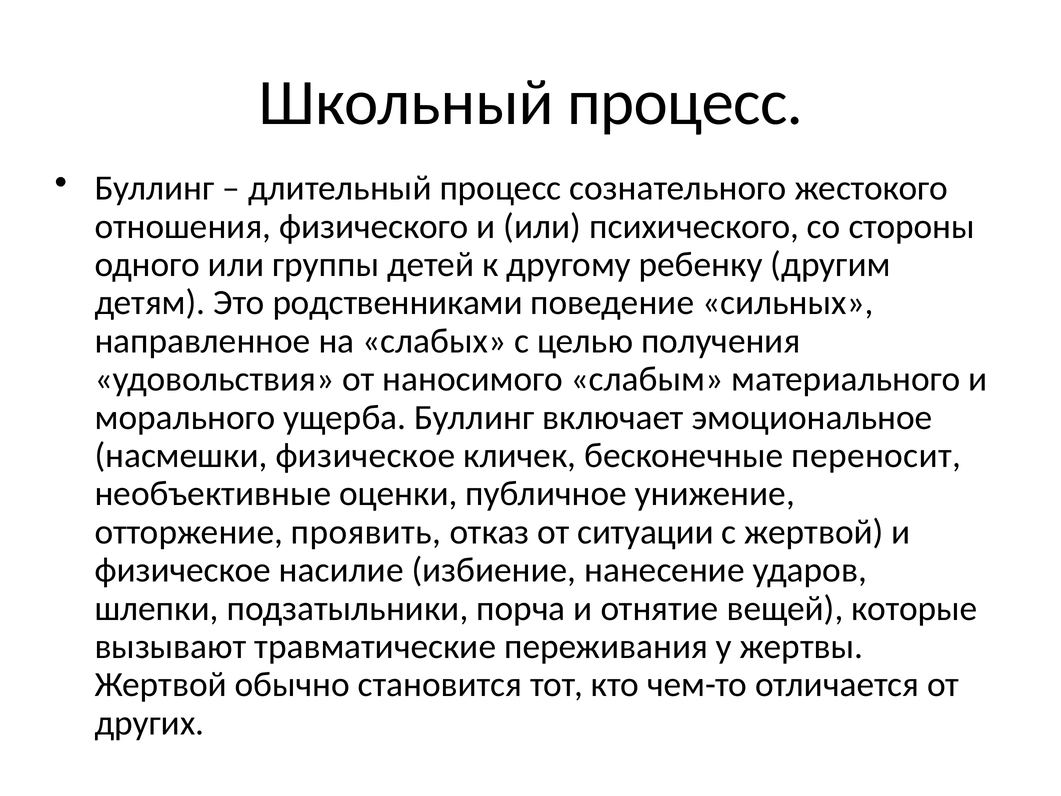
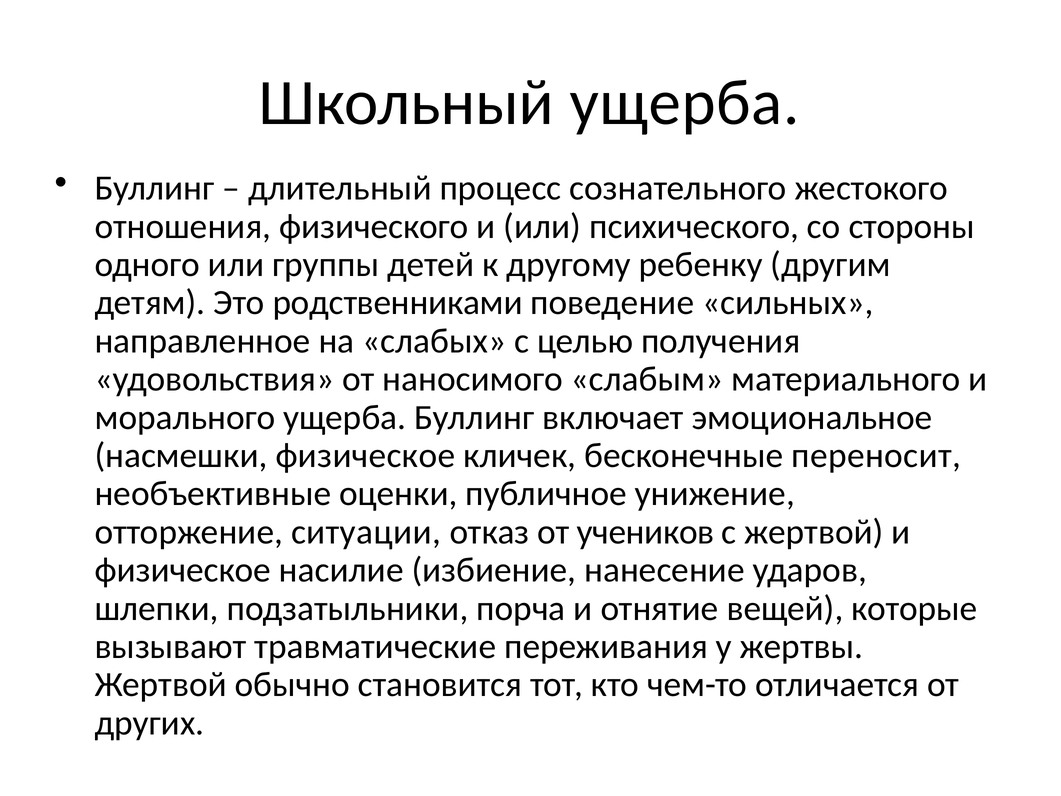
Школьный процесс: процесс -> ущерба (685, 103)
проявить: проявить -> ситуации (366, 532)
ситуации: ситуации -> учеников (646, 532)
